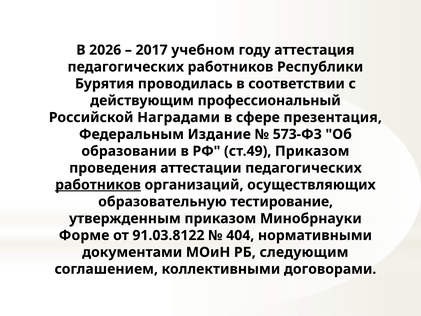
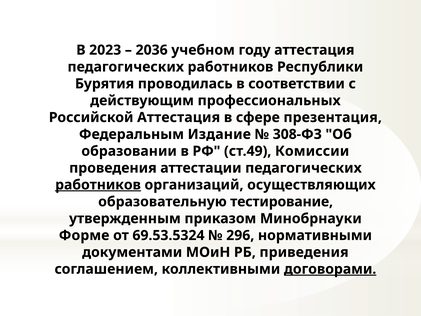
2026: 2026 -> 2023 (105, 50)
2017: 2017 -> 2036 (152, 50)
профессиональный: профессиональный -> профессиональных (269, 101)
Российской Наградами: Наградами -> Аттестация (179, 117)
573-ФЗ: 573-ФЗ -> 308-ФЗ (297, 134)
ст.49 Приказом: Приказом -> Комиссии (312, 151)
91.03.8122: 91.03.8122 -> 69.53.5324 (168, 235)
404: 404 -> 296 (240, 235)
следующим: следующим -> приведения (304, 252)
договорами underline: none -> present (330, 269)
